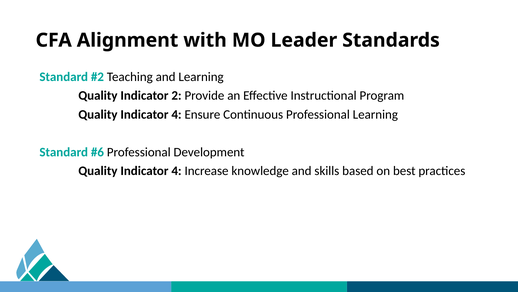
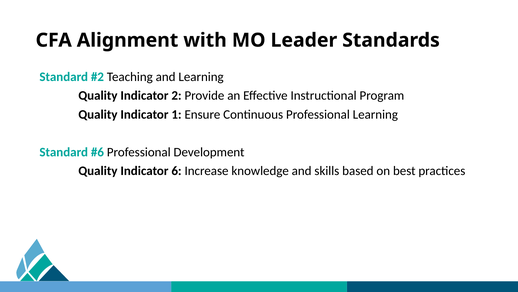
4: 4 -> 1 (176, 114)
4: 4 -> 6 (176, 171)
